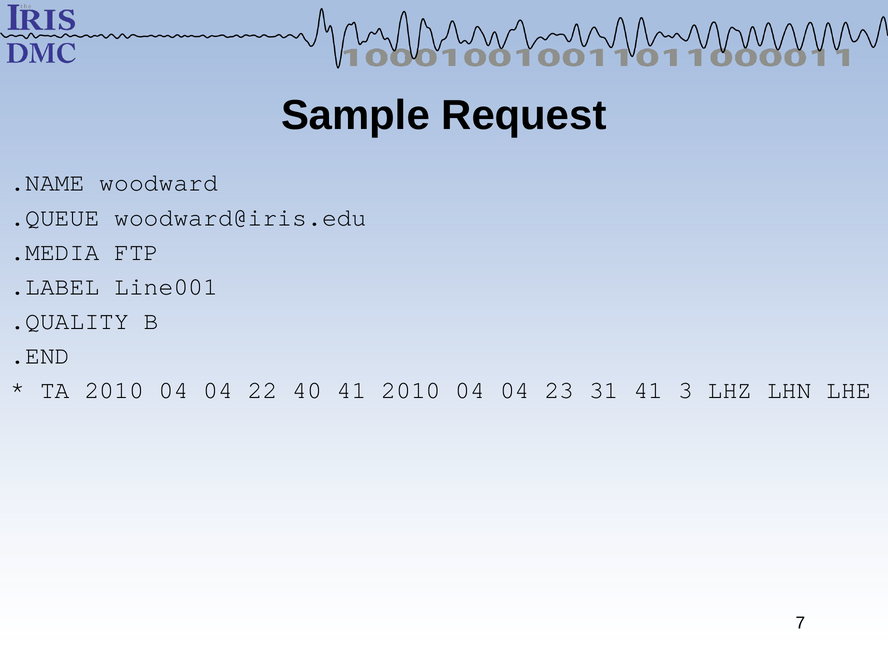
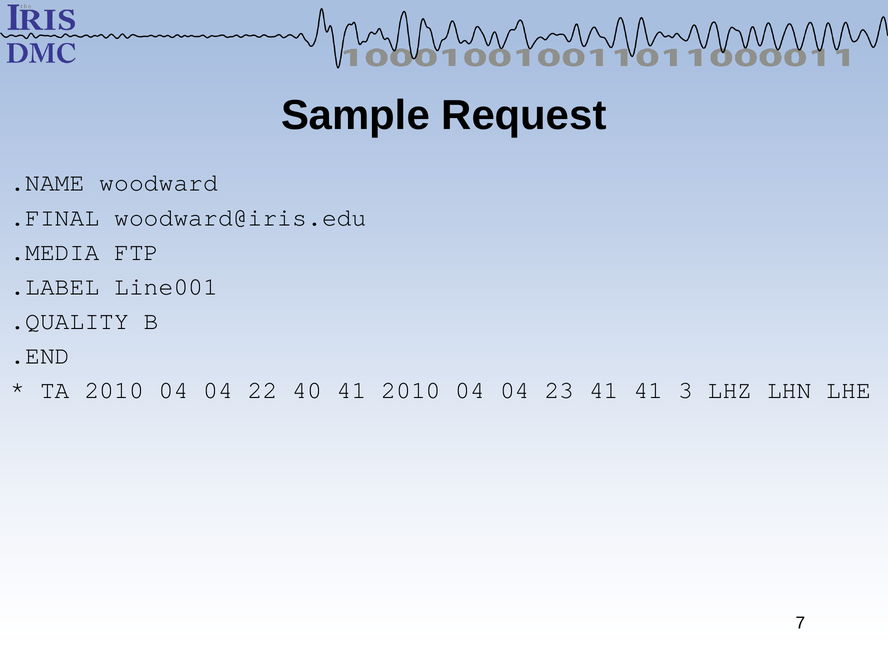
.QUEUE: .QUEUE -> .FINAL (55, 217)
23 31: 31 -> 41 (604, 390)
